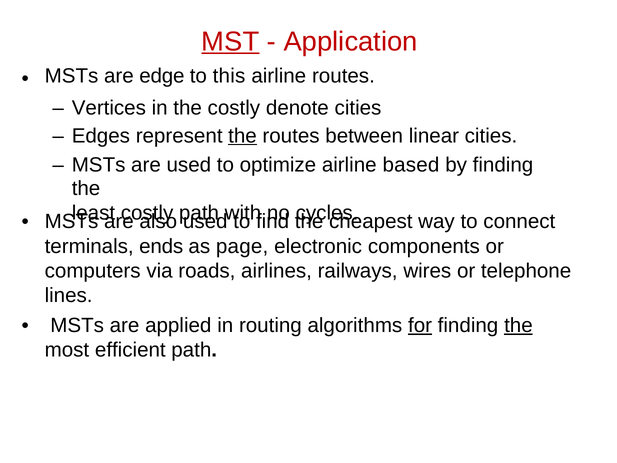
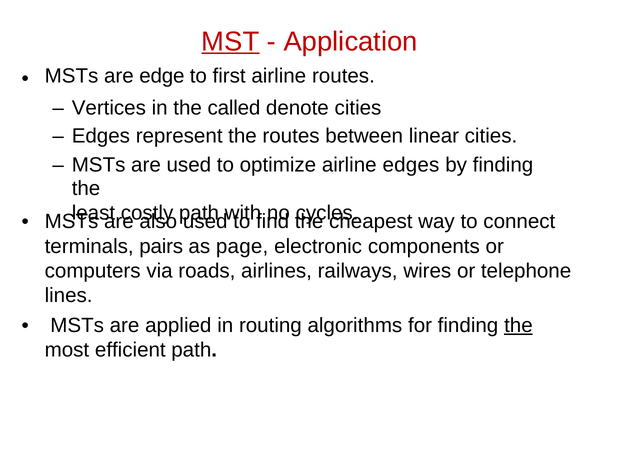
this: this -> first (229, 76)
the costly: costly -> called (234, 108)
the underline: present -> none (243, 136)
airline based: based -> edges (411, 165)
ends: ends -> pairs (161, 246)
for underline: present -> none (420, 325)
